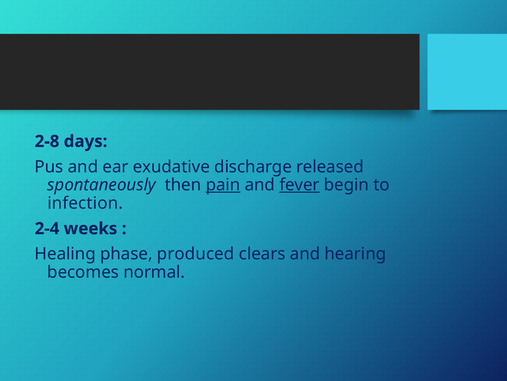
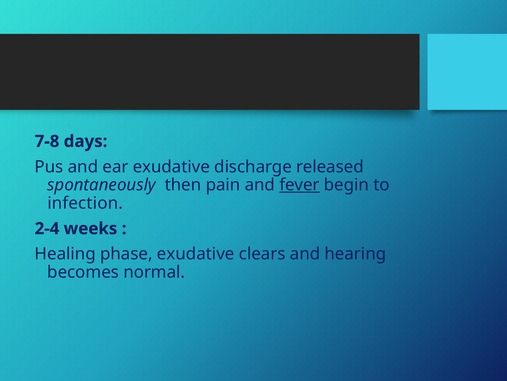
2-8: 2-8 -> 7-8 (47, 141)
pain underline: present -> none (223, 185)
phase produced: produced -> exudative (196, 253)
